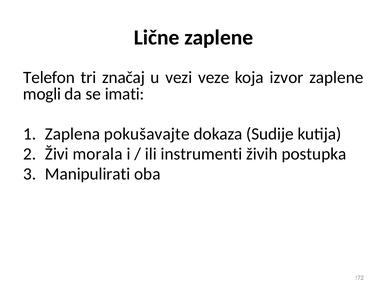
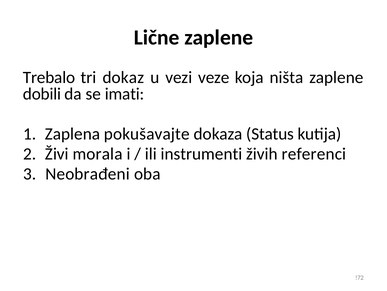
Telefon: Telefon -> Trebalo (49, 77)
značaj: značaj -> dokaz (123, 77)
izvor: izvor -> ništa (287, 77)
mogli: mogli -> dobili (42, 94)
Sudije: Sudije -> Status (270, 134)
postupka: postupka -> referenci (314, 154)
Manipulirati: Manipulirati -> Neobrađeni (88, 174)
